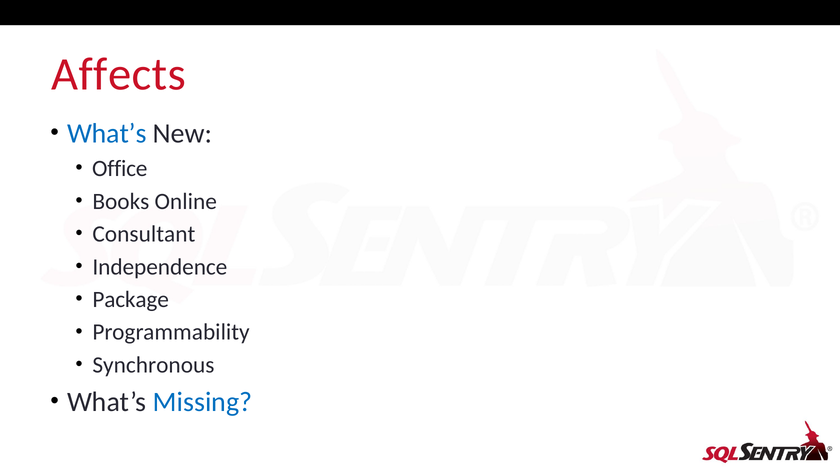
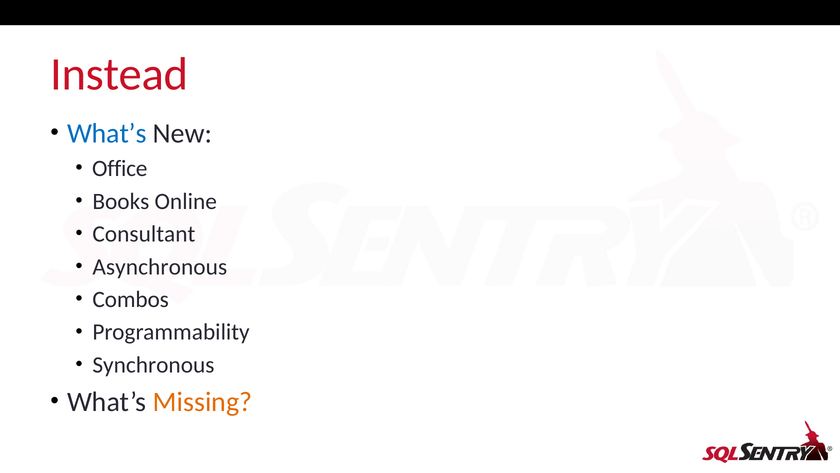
Affects: Affects -> Instead (119, 74)
Independence: Independence -> Asynchronous (160, 267)
Package: Package -> Combos (131, 299)
Missing colour: blue -> orange (203, 401)
